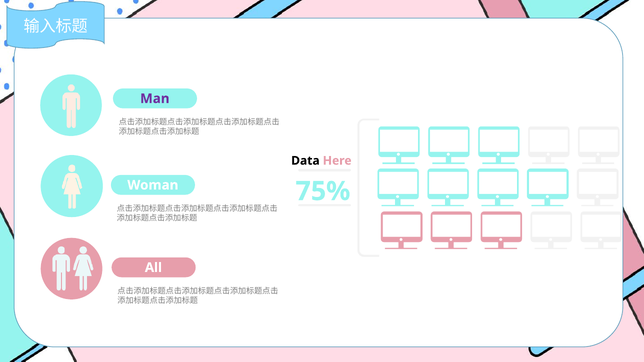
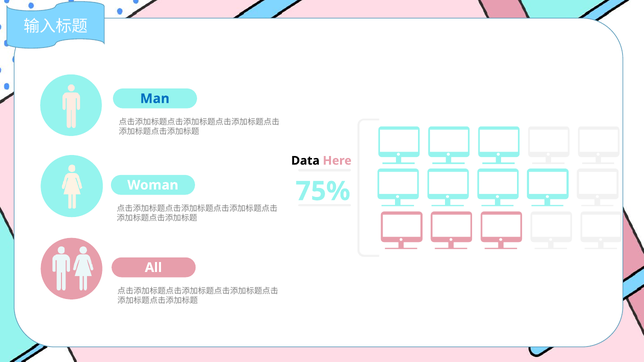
Man colour: purple -> blue (155, 99)
